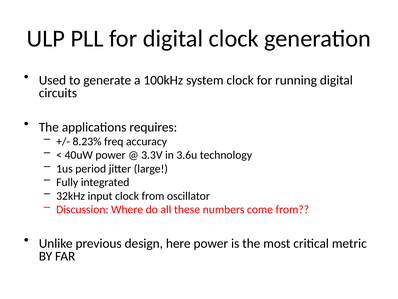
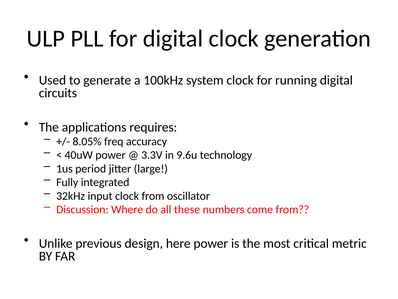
8.23%: 8.23% -> 8.05% (87, 141)
3.6u: 3.6u -> 9.6u (187, 155)
